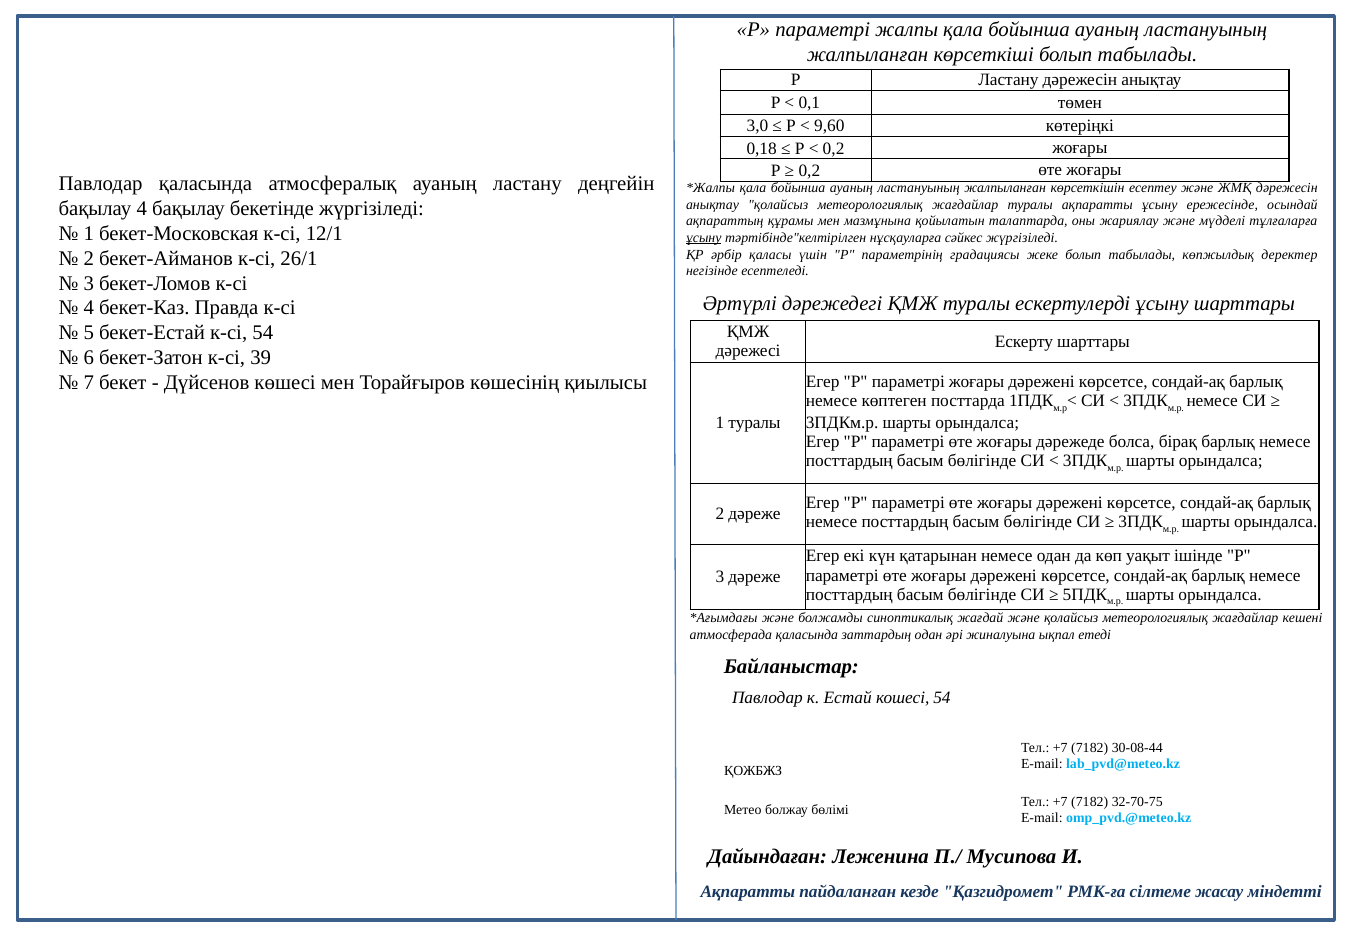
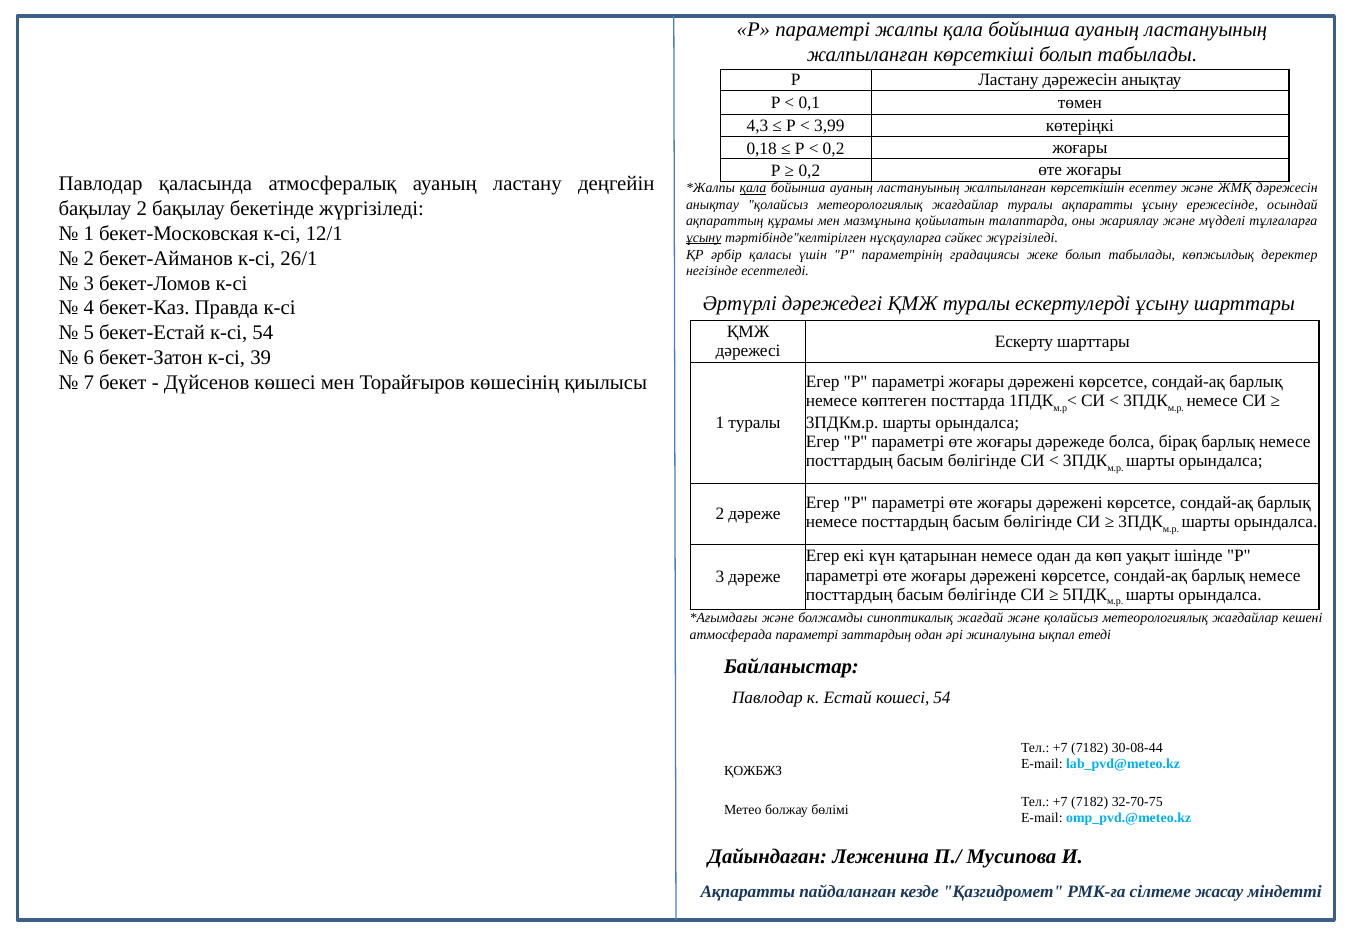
3,0: 3,0 -> 4,3 (757, 126)
9,60: 9,60 -> 3,99 (829, 126)
қала underline: none -> present (753, 188)
бақылау 4: 4 -> 2 (142, 208)
атмосферада қаласында: қаласында -> параметрі (807, 635)
